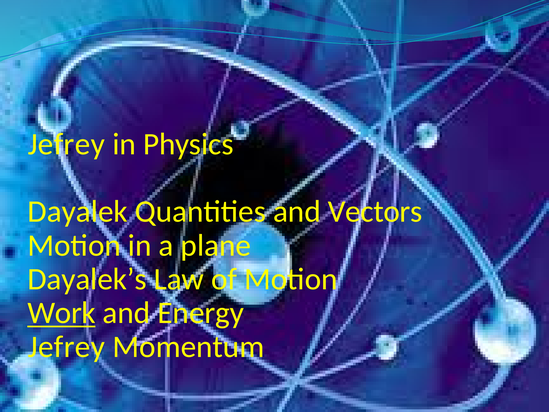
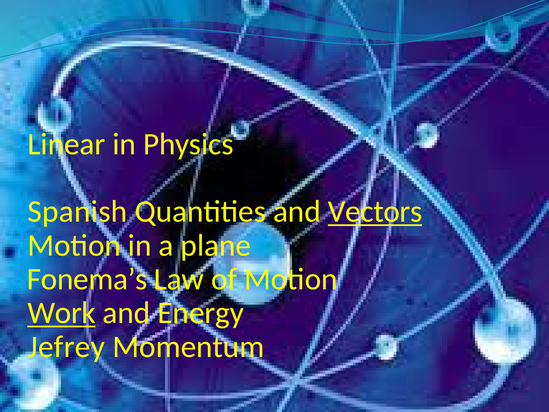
Jefrey: Jefrey -> Linear (66, 144)
Dayalek: Dayalek -> Spanish (77, 212)
Vectors underline: none -> present (375, 212)
Dayalek’s: Dayalek’s -> Fonema’s (87, 279)
